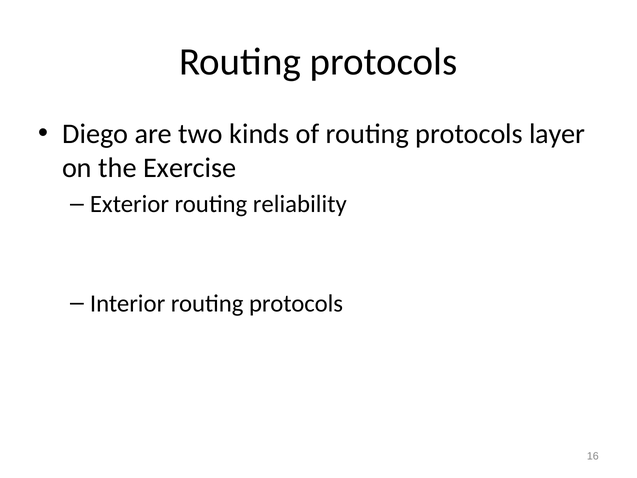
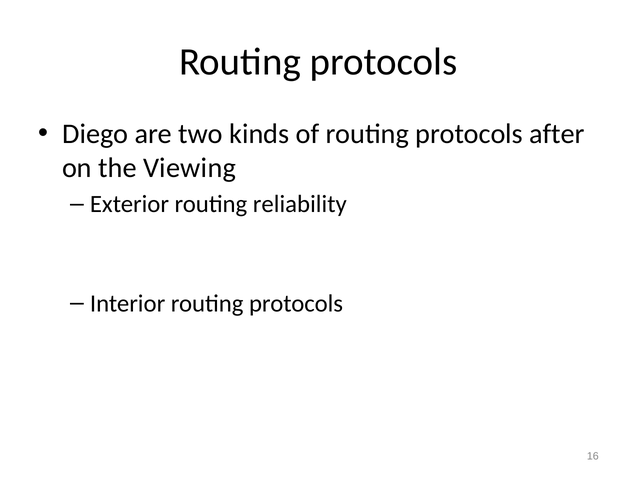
layer: layer -> after (557, 134)
Exercise: Exercise -> Viewing (190, 168)
